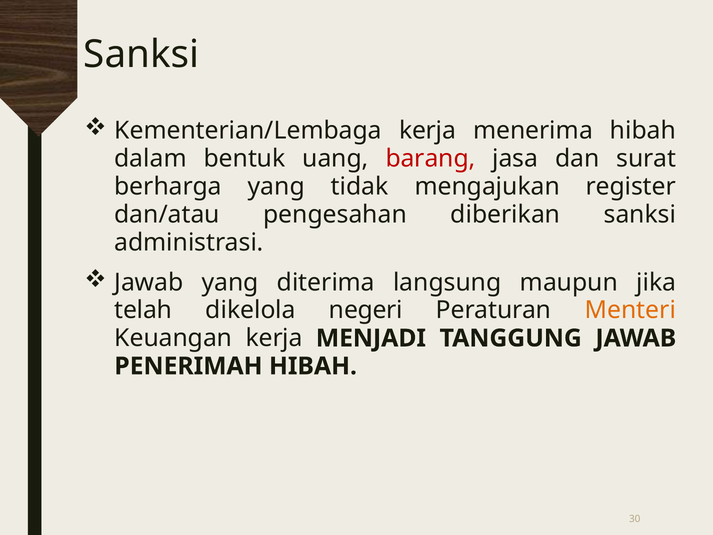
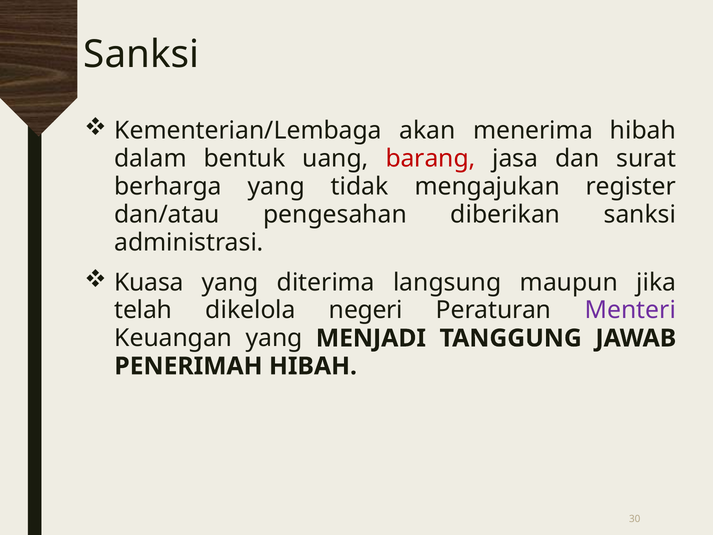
Kementerian/Lembaga kerja: kerja -> akan (427, 131)
Jawab: Jawab -> Kuasa (149, 282)
Menteri colour: orange -> purple (630, 310)
Keuangan kerja: kerja -> yang (274, 338)
